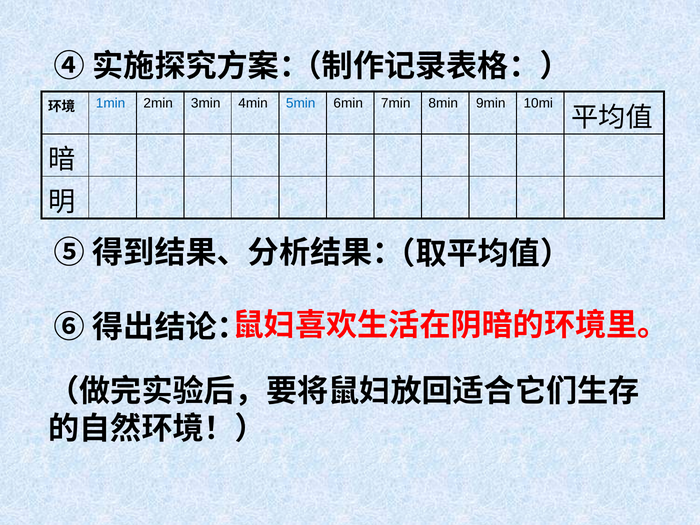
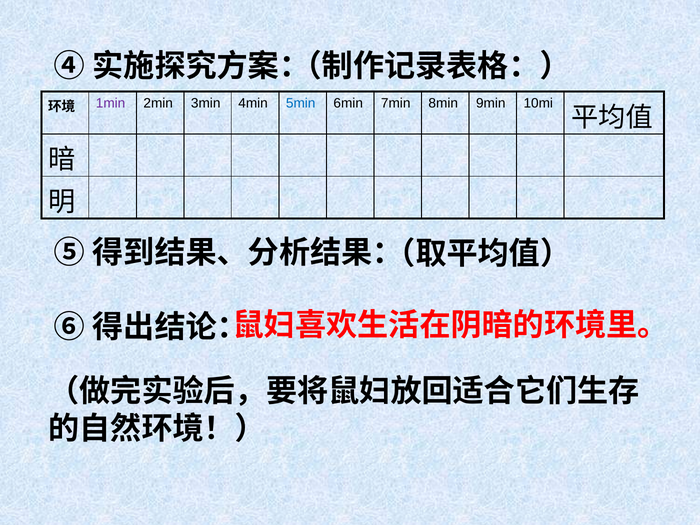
1min colour: blue -> purple (111, 103)
